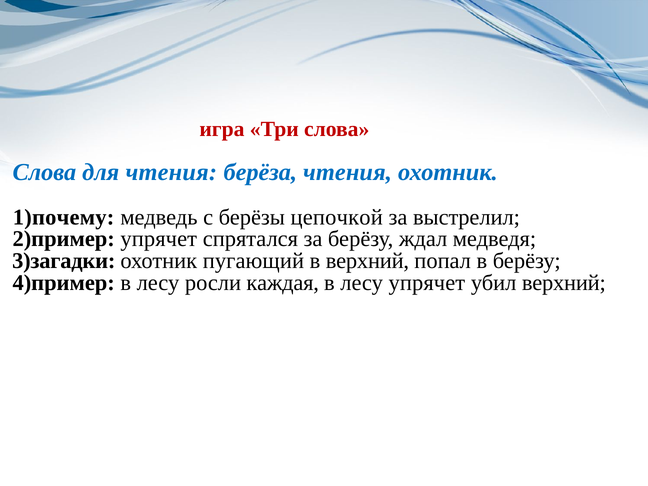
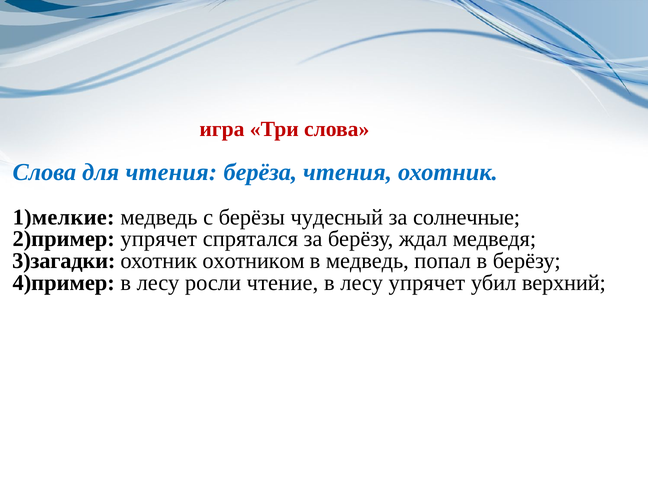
1)почему: 1)почему -> 1)мелкие (64, 217)
цепочкой: цепочкой -> чудесный (337, 217)
выстрелил: выстрелил -> солнечные (467, 217)
пугающий: пугающий -> охотником (254, 261)
в верхний: верхний -> медведь (367, 261)
каждая: каждая -> чтение (282, 283)
